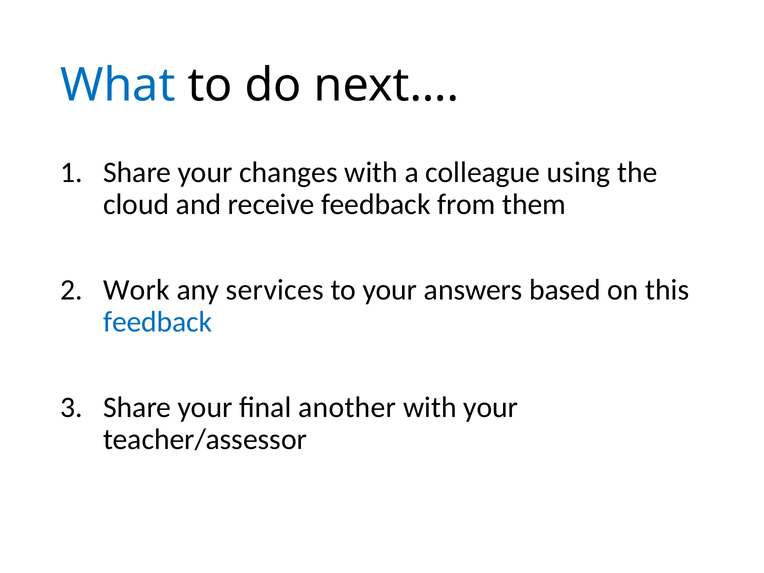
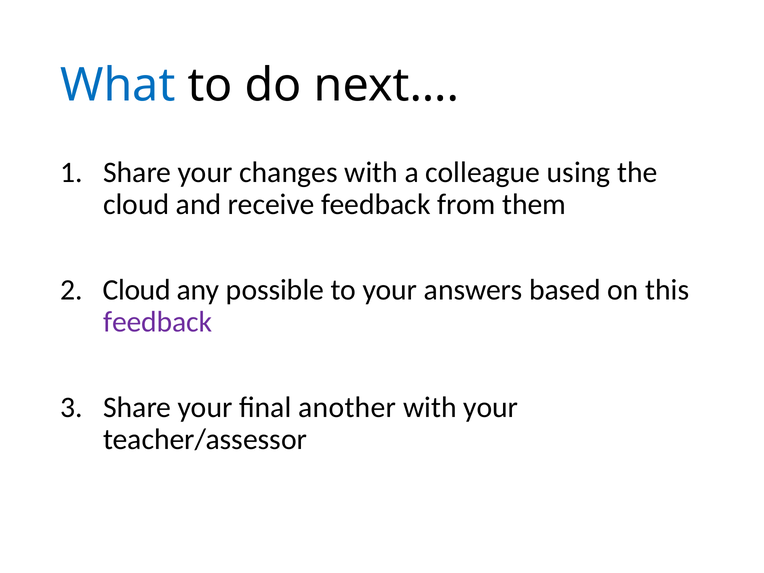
Work: Work -> Cloud (137, 290)
services: services -> possible (275, 290)
feedback colour: blue -> purple (158, 322)
